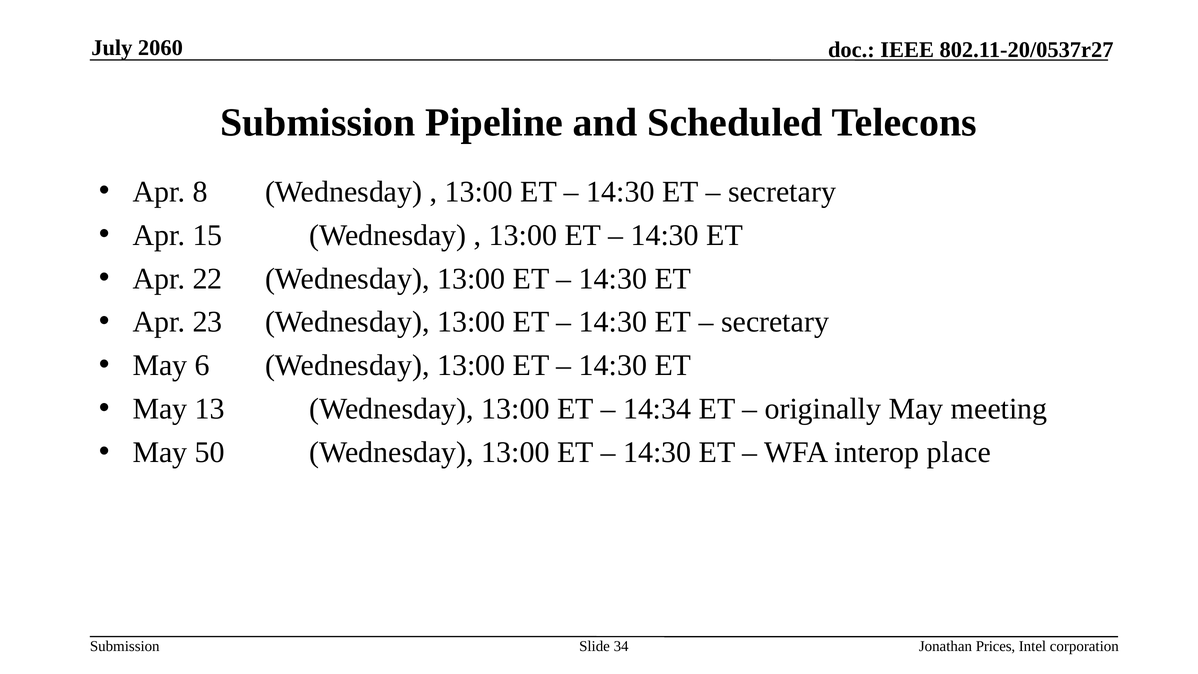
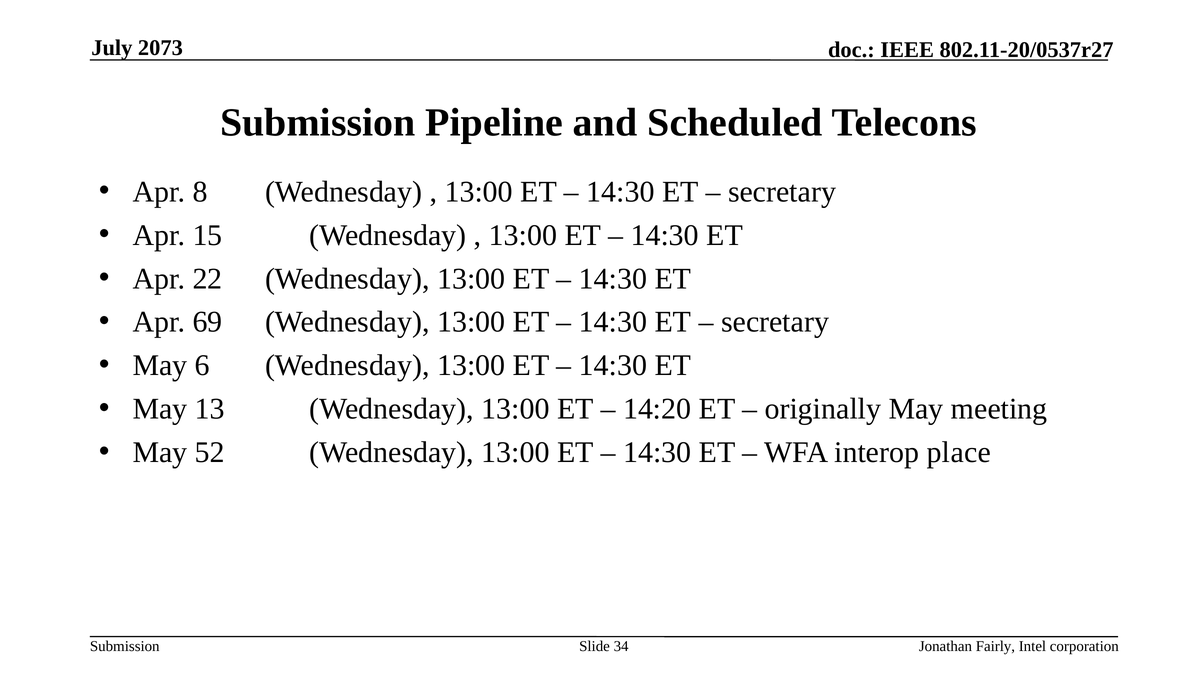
2060: 2060 -> 2073 (160, 48)
23: 23 -> 69 (207, 322)
14:34: 14:34 -> 14:20 (657, 409)
50: 50 -> 52 (210, 452)
Prices: Prices -> Fairly (995, 646)
